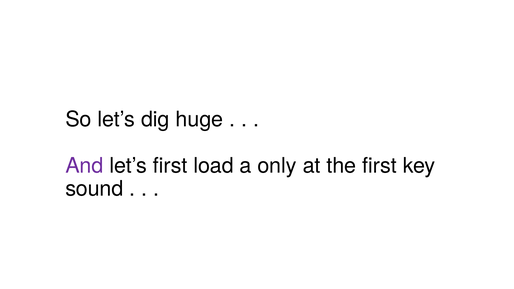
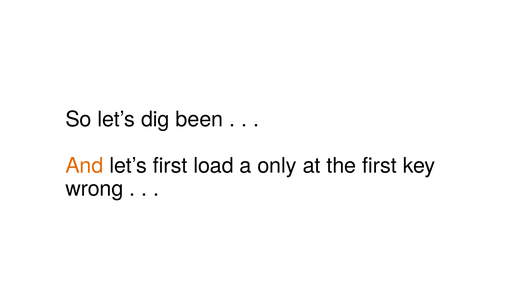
huge: huge -> been (199, 119)
And colour: purple -> orange (84, 166)
sound: sound -> wrong (94, 189)
